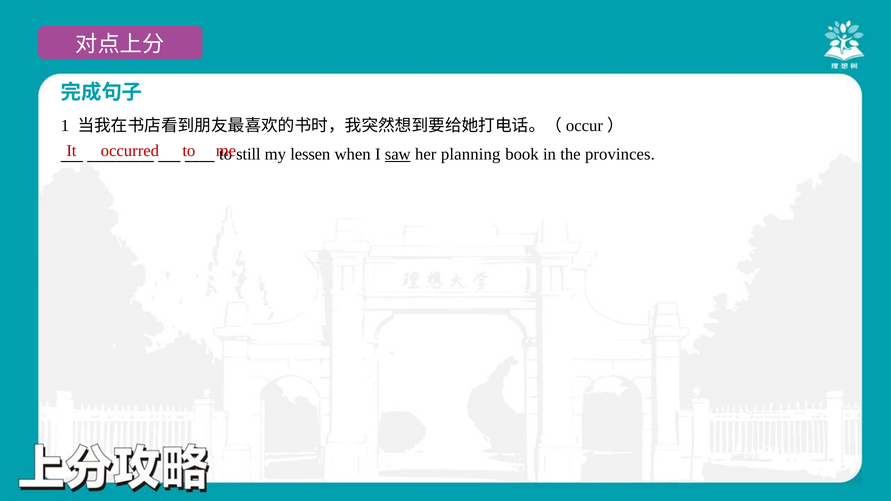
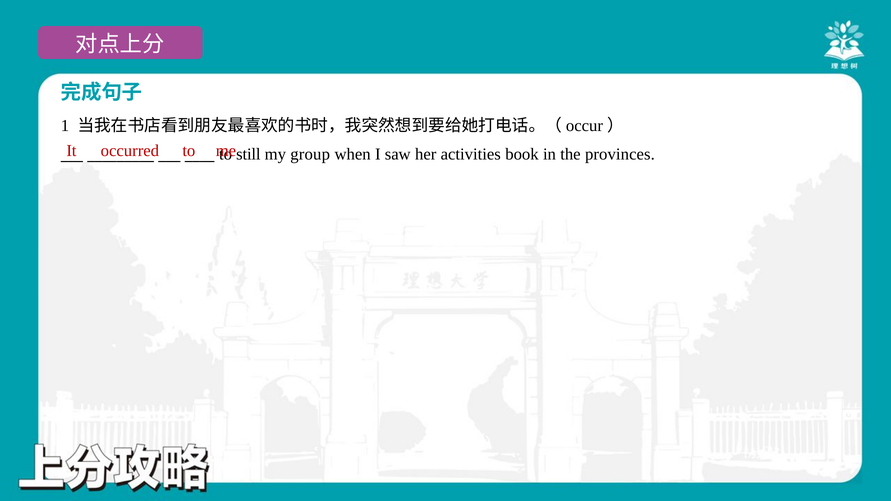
lessen: lessen -> group (310, 154)
saw underline: present -> none (398, 154)
planning: planning -> activities (471, 154)
